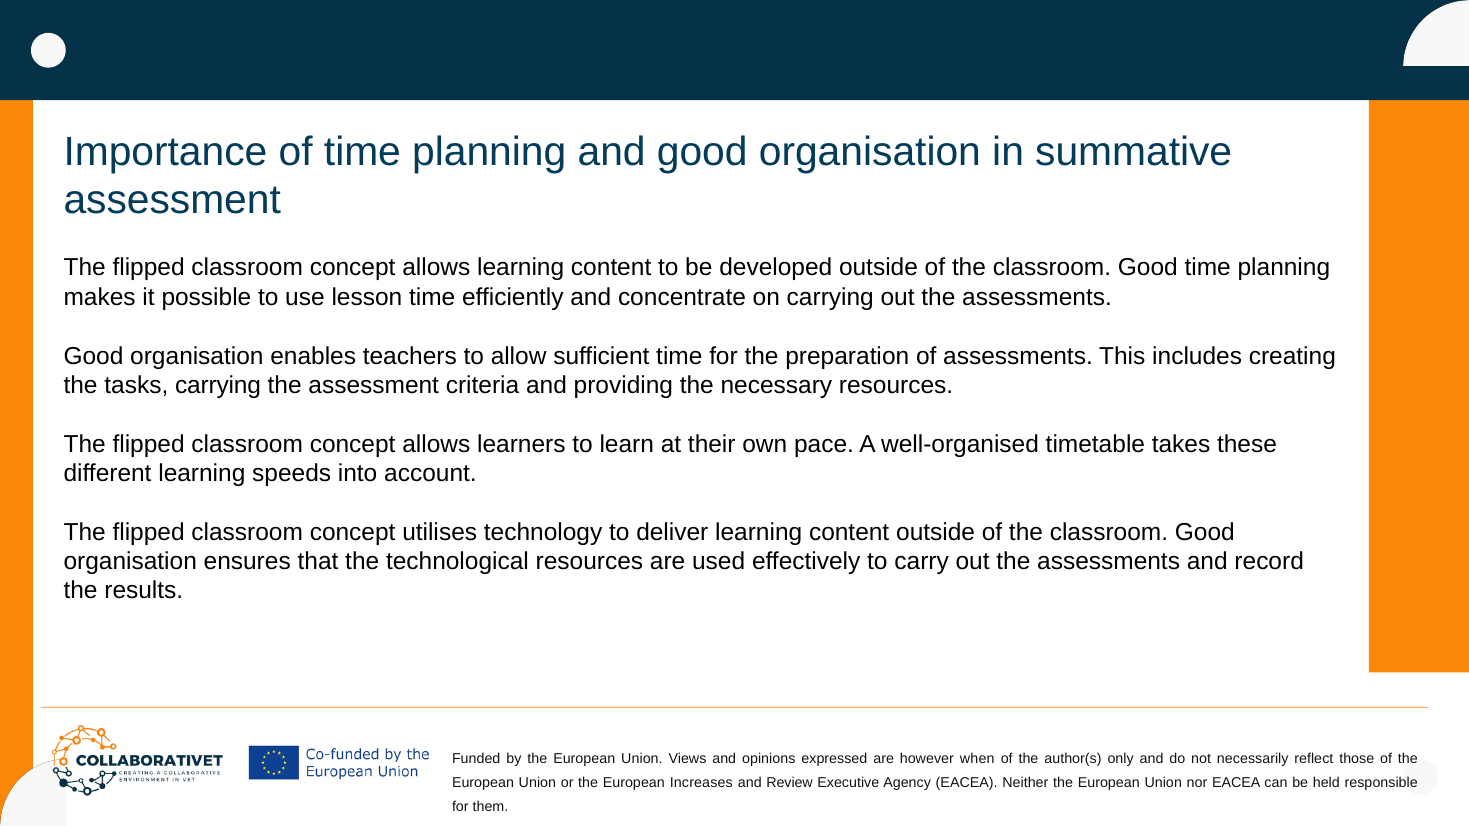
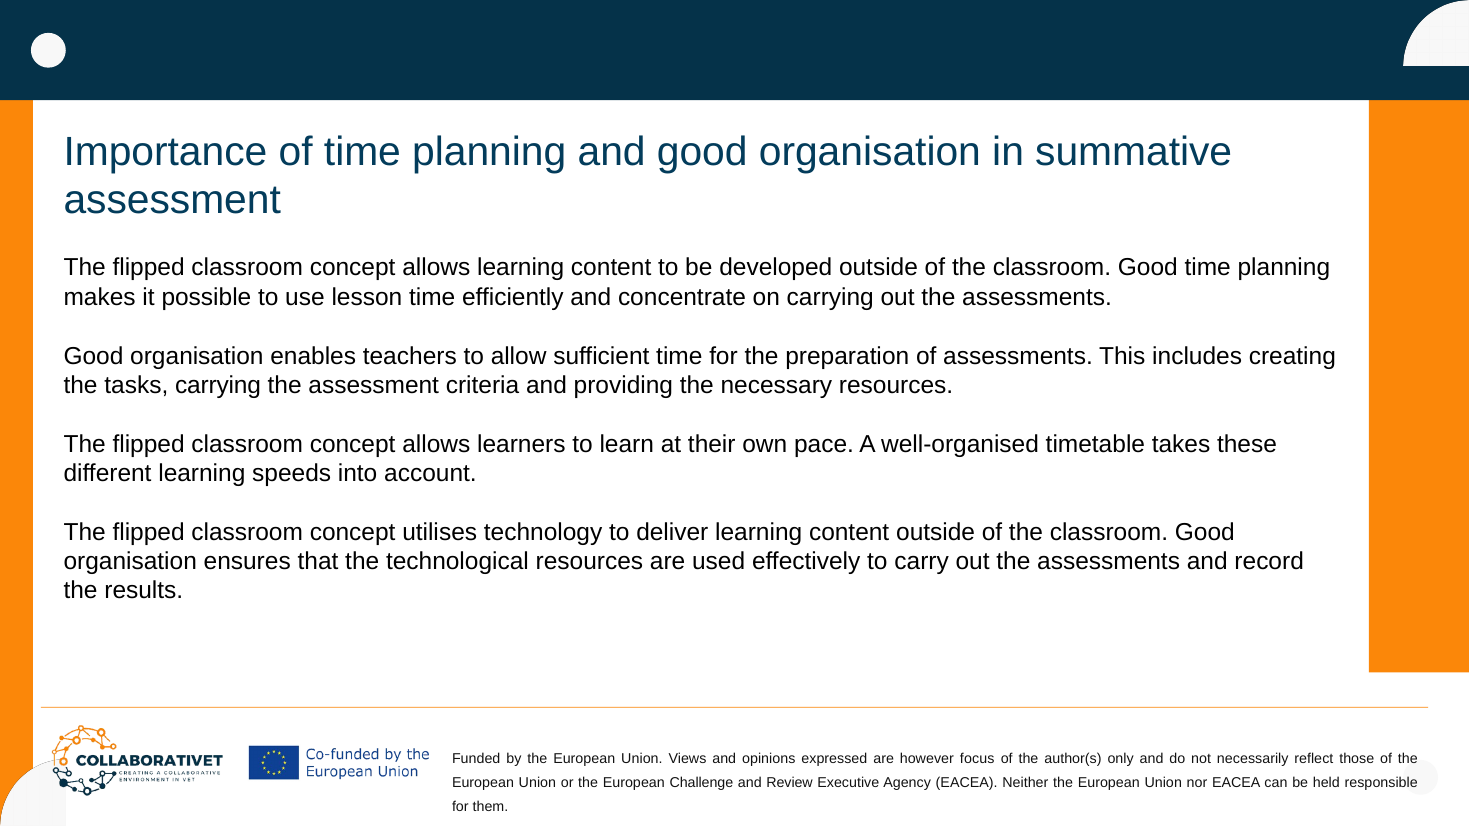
when: when -> focus (977, 759)
Increases: Increases -> Challenge (701, 783)
